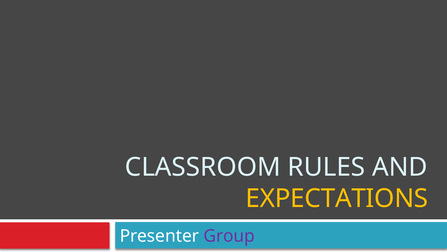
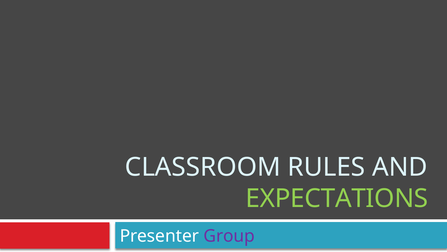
EXPECTATIONS colour: yellow -> light green (337, 198)
